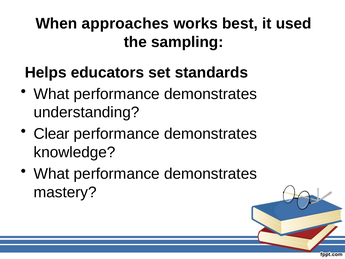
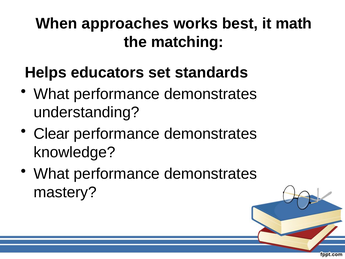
used: used -> math (294, 23)
sampling: sampling -> matching (187, 42)
